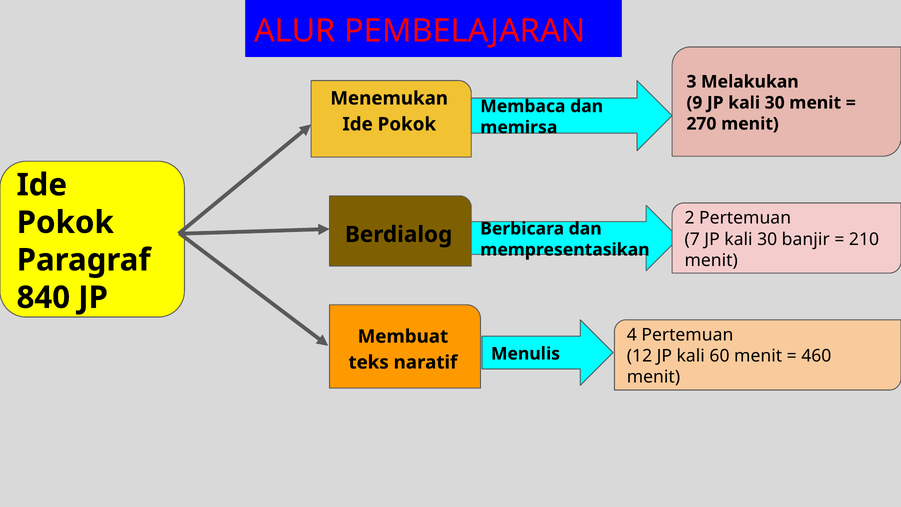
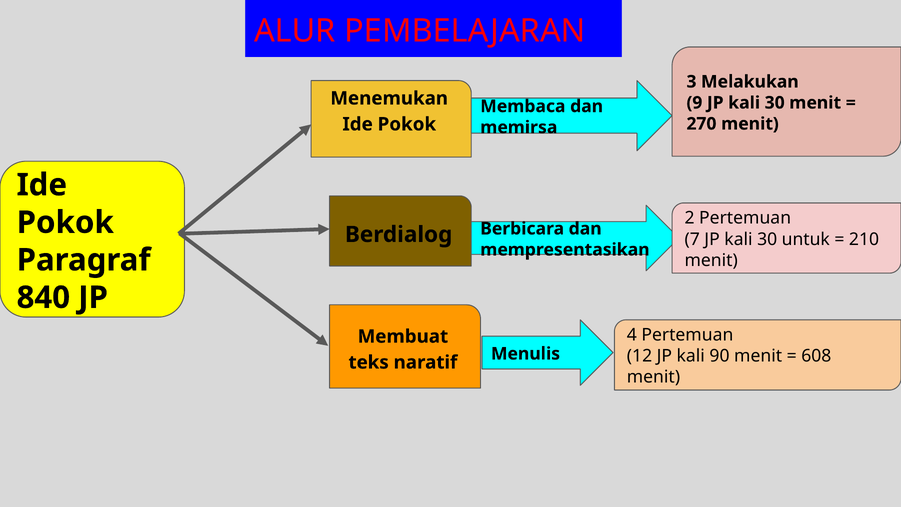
banjir: banjir -> untuk (806, 239)
60: 60 -> 90 (720, 356)
460: 460 -> 608 (816, 356)
